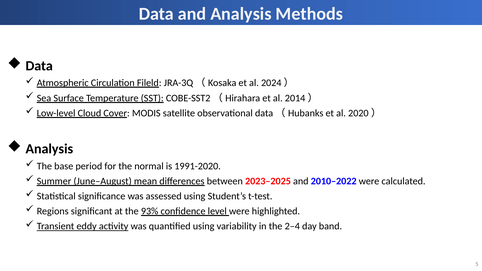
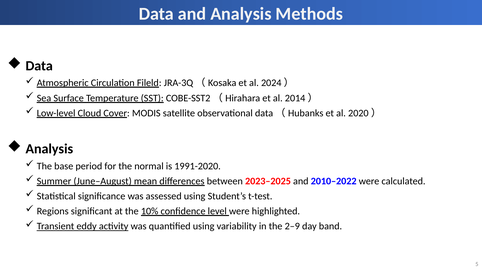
93%: 93% -> 10% (150, 211)
2–4: 2–4 -> 2–9 (292, 226)
